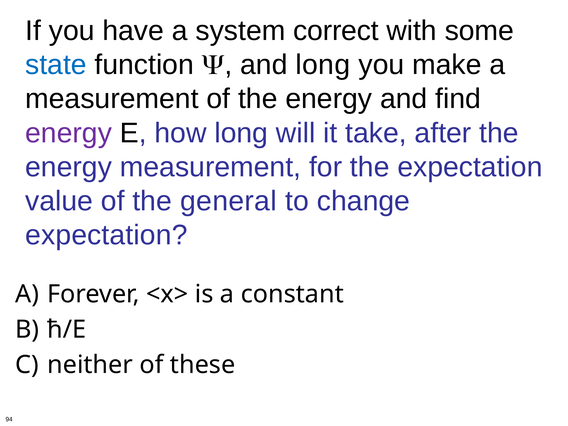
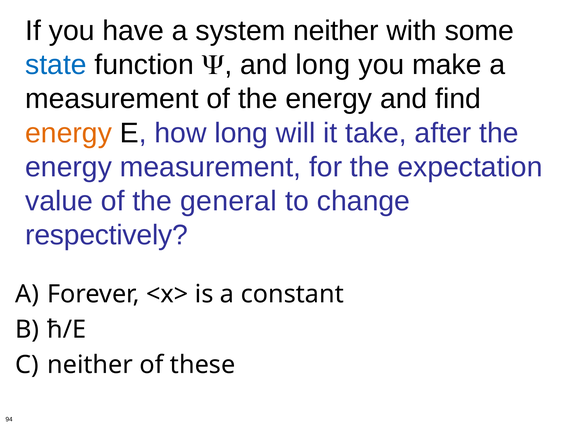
system correct: correct -> neither (336, 31)
energy colour: purple -> orange (69, 133)
expectation: expectation -> respectively (107, 235)
